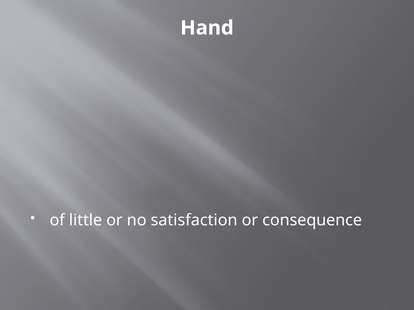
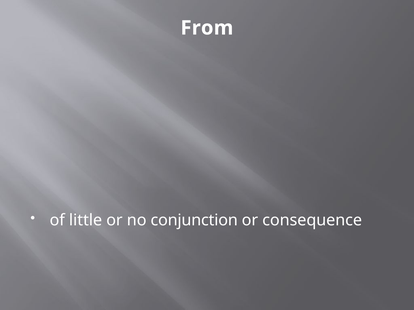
Hand: Hand -> From (207, 28)
satisfaction: satisfaction -> conjunction (194, 221)
